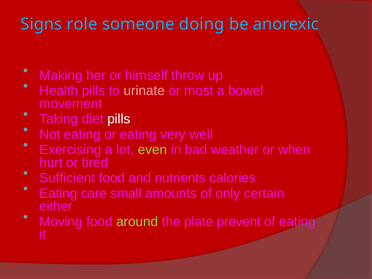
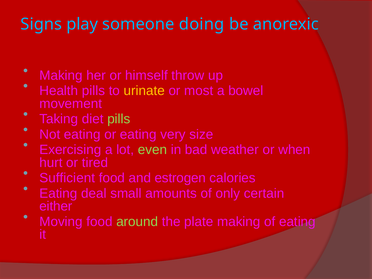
role: role -> play (82, 24)
urinate colour: pink -> yellow (144, 91)
pills colour: white -> light green (119, 119)
well: well -> size (201, 134)
nutrients: nutrients -> estrogen (180, 178)
care: care -> deal (94, 193)
plate prevent: prevent -> making (239, 222)
